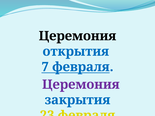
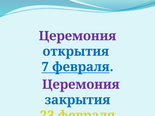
Церемония colour: black -> purple (77, 36)
